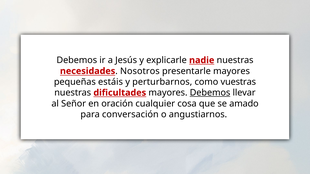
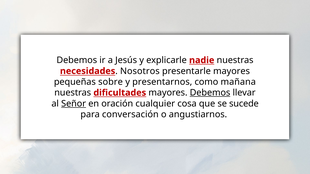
estáis: estáis -> sobre (111, 82)
perturbarnos: perturbarnos -> presentarnos (162, 82)
vuestras: vuestras -> mañana (238, 82)
Señor underline: none -> present (74, 104)
amado: amado -> sucede (244, 104)
